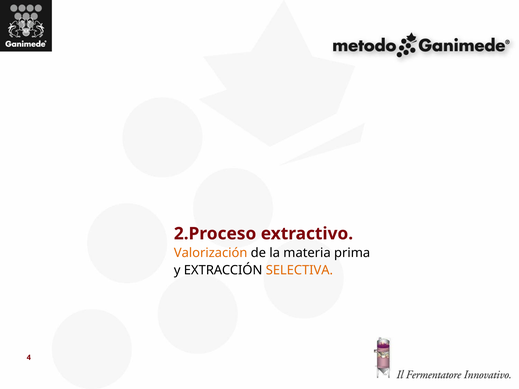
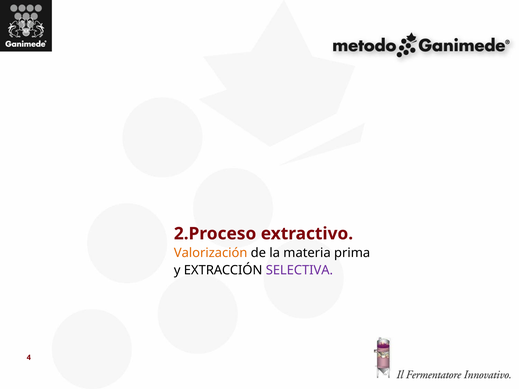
SELECTIVA colour: orange -> purple (299, 270)
